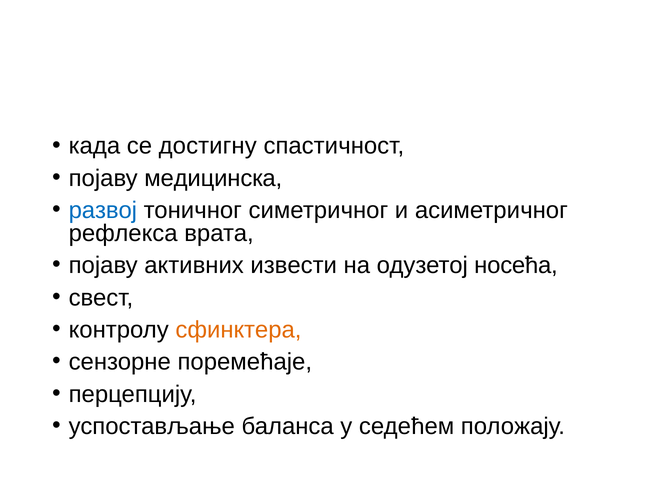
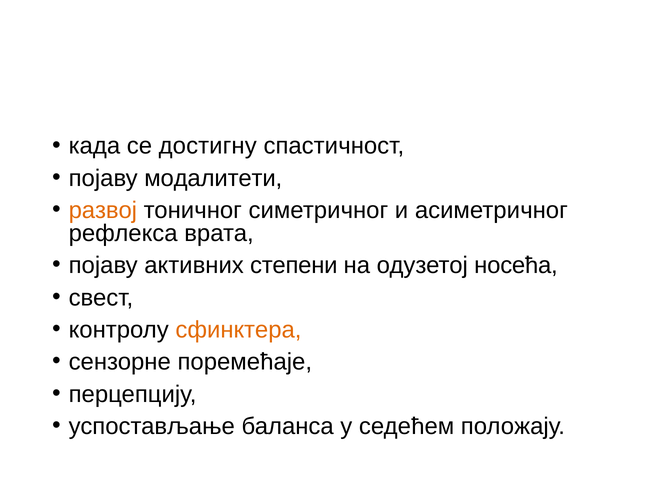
медицинска: медицинска -> модалитети (213, 178)
развој colour: blue -> orange (103, 210)
извести: извести -> степени (294, 265)
